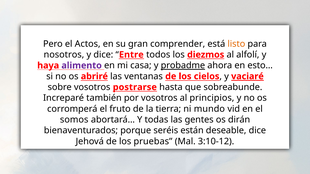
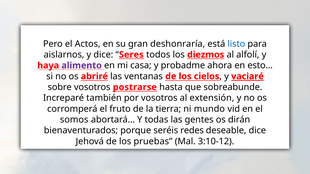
comprender: comprender -> deshonraría (178, 44)
listo colour: orange -> blue (236, 44)
nosotros: nosotros -> aislarnos (64, 55)
Entre: Entre -> Seres (131, 55)
probadme underline: present -> none (183, 66)
principios: principios -> extensión (212, 98)
están: están -> redes (192, 131)
